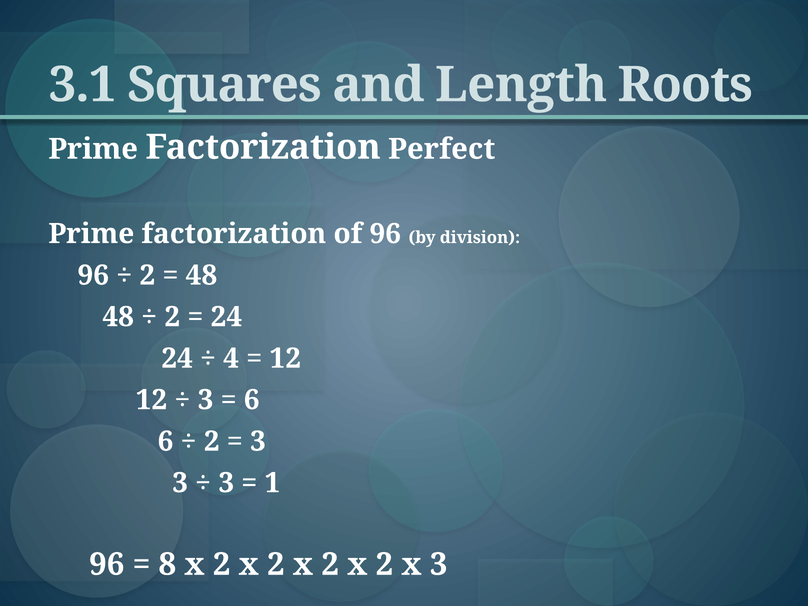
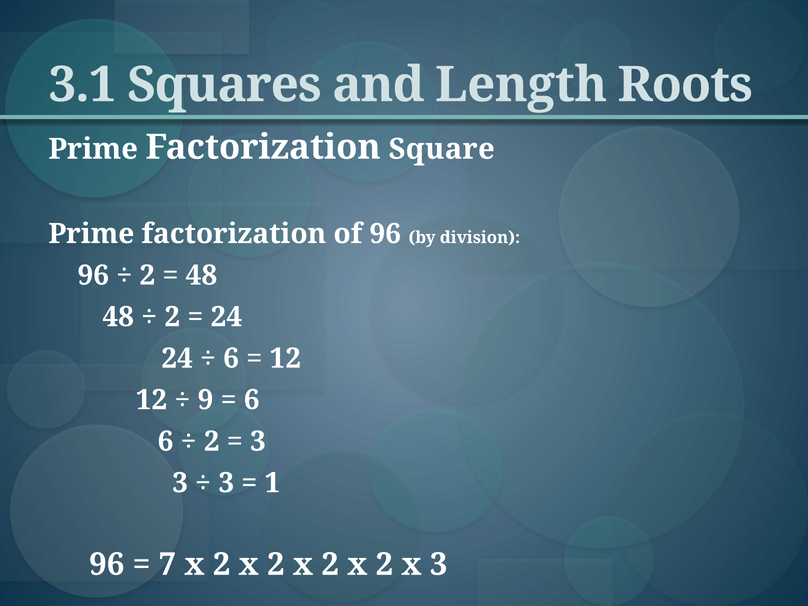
Perfect: Perfect -> Square (442, 149)
4: 4 -> 6 (231, 358)
3: 3 -> 9 (205, 400)
8: 8 -> 7 (167, 564)
